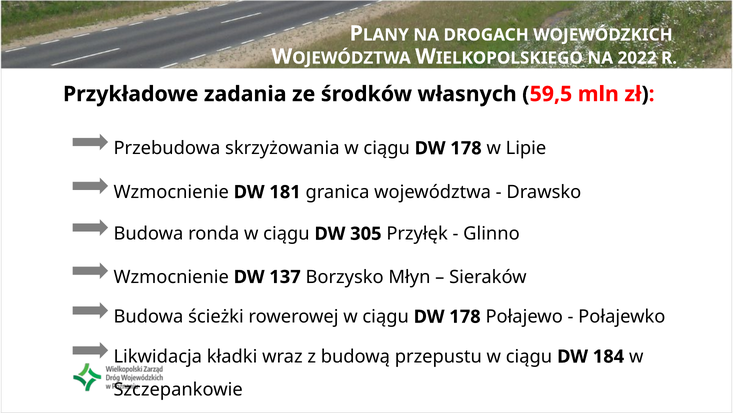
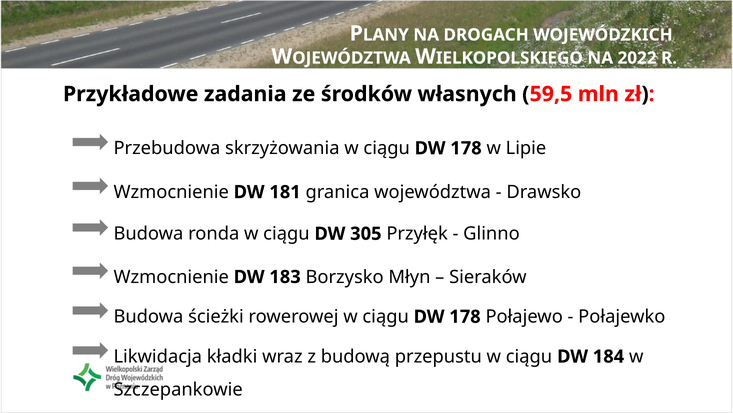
137: 137 -> 183 (285, 277)
